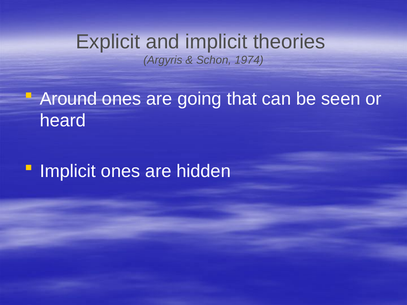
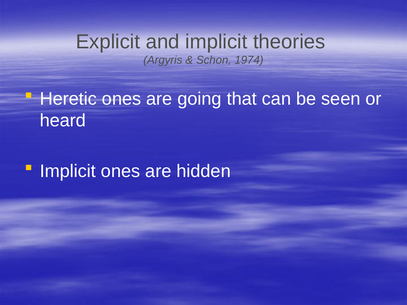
Around: Around -> Heretic (68, 99)
